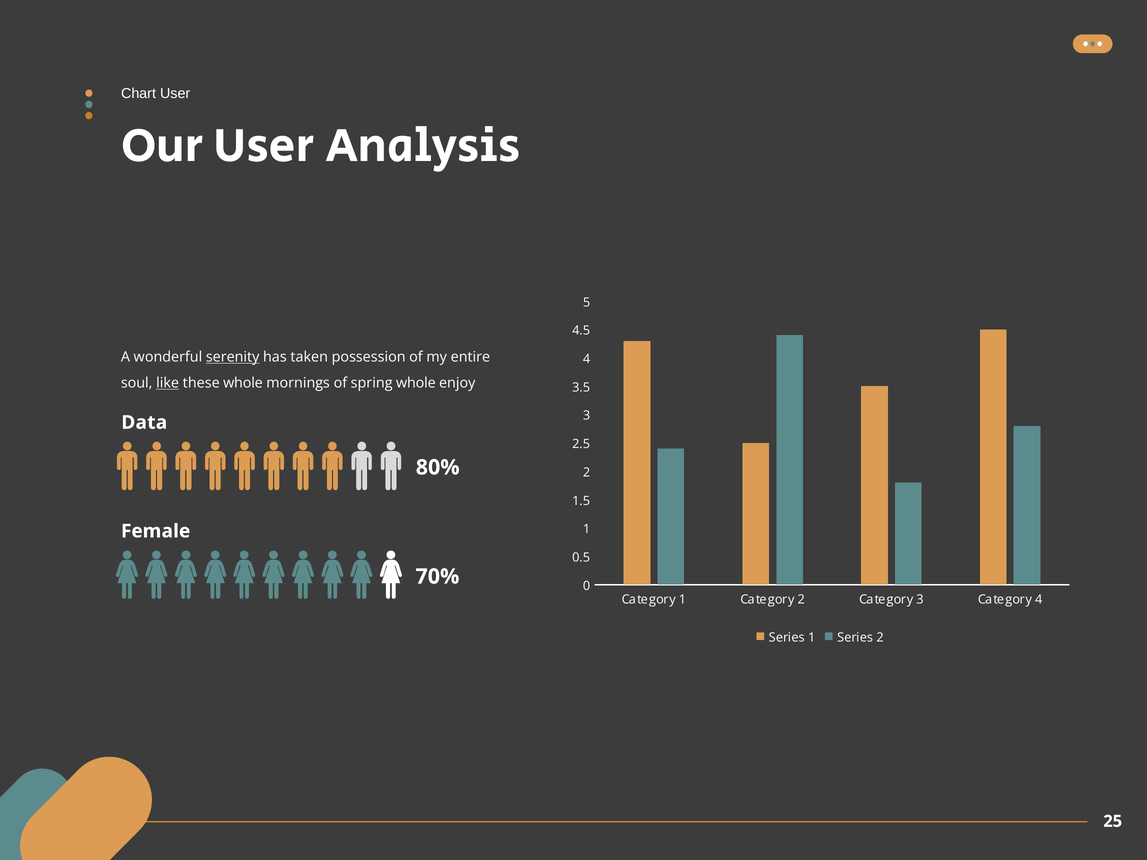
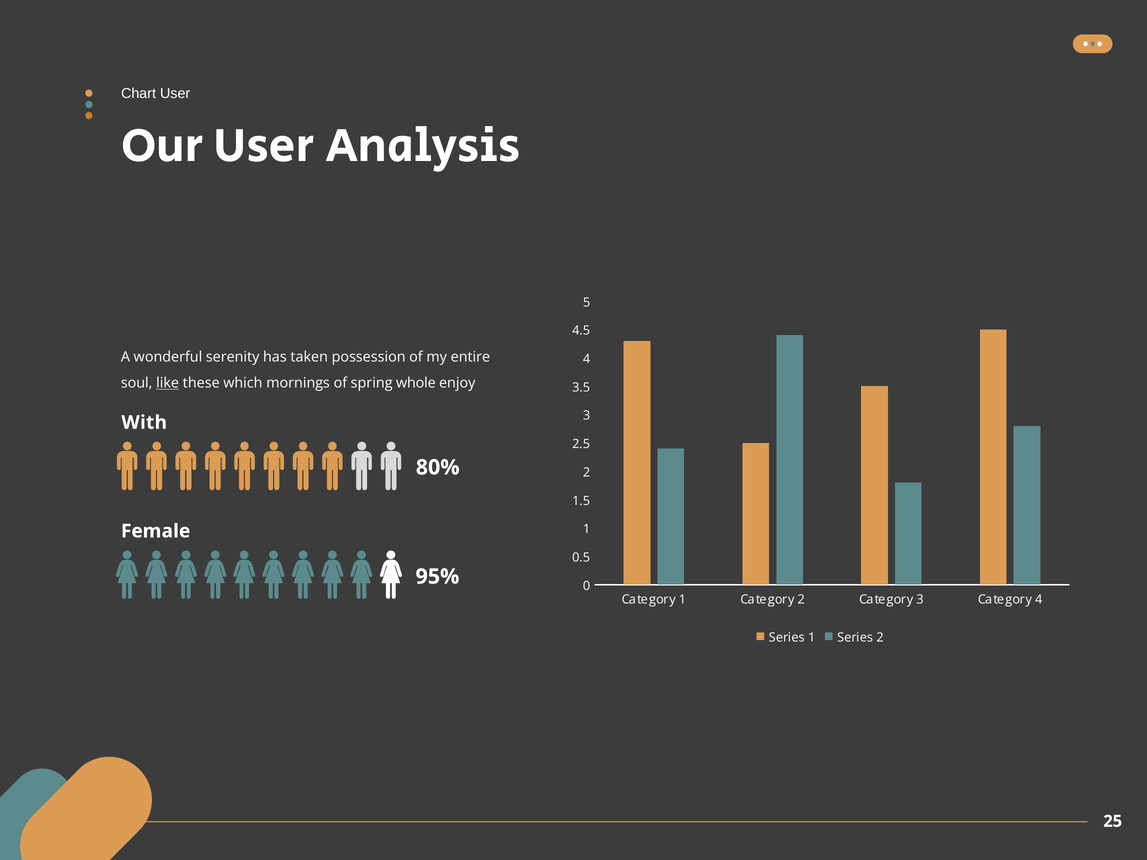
serenity underline: present -> none (233, 357)
these whole: whole -> which (243, 383)
Data: Data -> With (144, 423)
70%: 70% -> 95% (437, 577)
